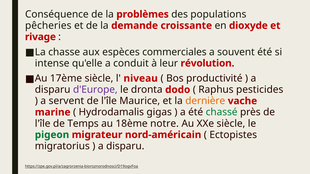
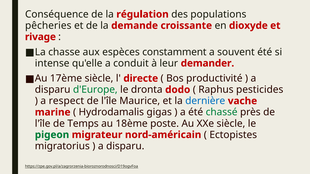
problèmes: problèmes -> régulation (143, 14)
commerciales: commerciales -> constamment (174, 52)
révolution: révolution -> demander (207, 63)
niveau: niveau -> directe (141, 79)
d'Europe colour: purple -> green (95, 90)
servent: servent -> respect (66, 101)
dernière colour: orange -> blue (205, 101)
notre: notre -> poste (165, 124)
